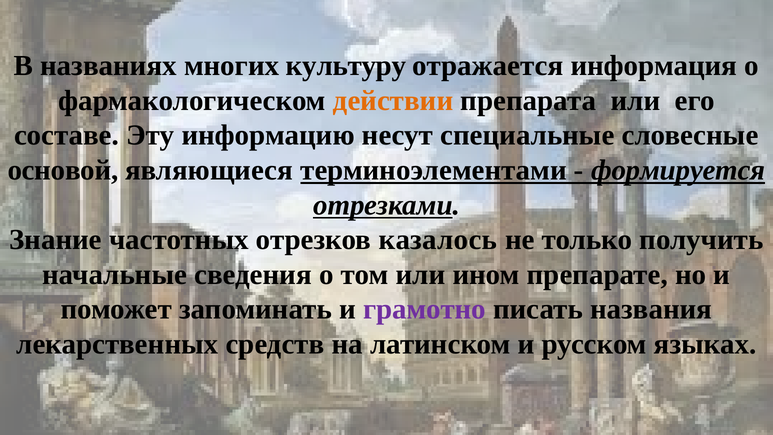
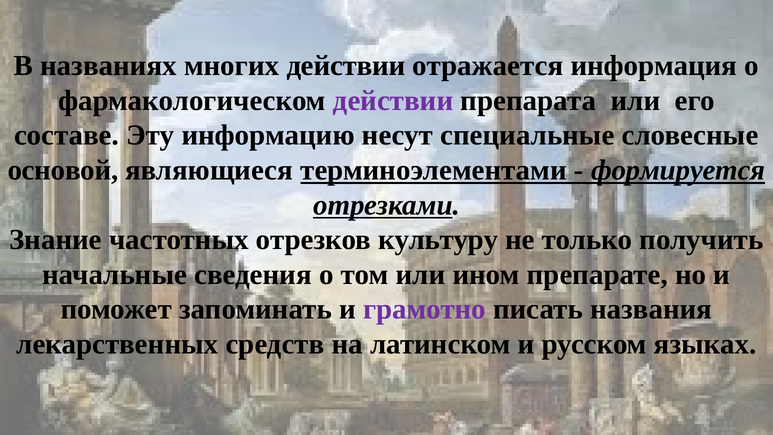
многих культуру: культуру -> действии (346, 66)
действии colour: orange -> purple (393, 101)
казалось: казалось -> культуру (438, 240)
